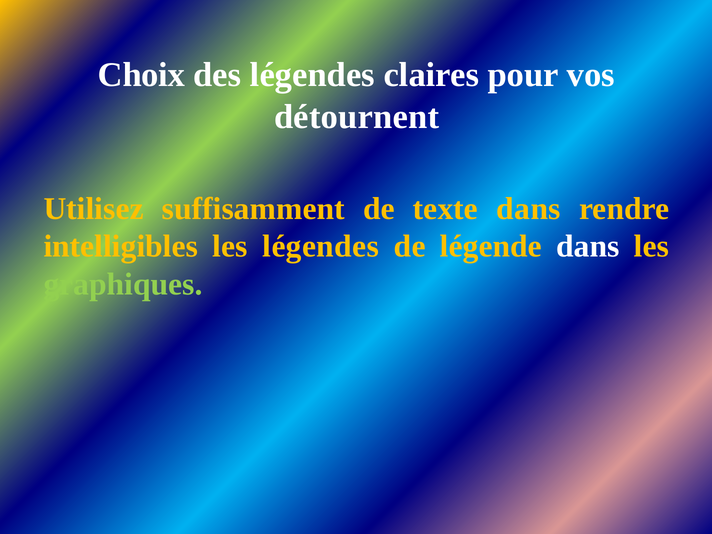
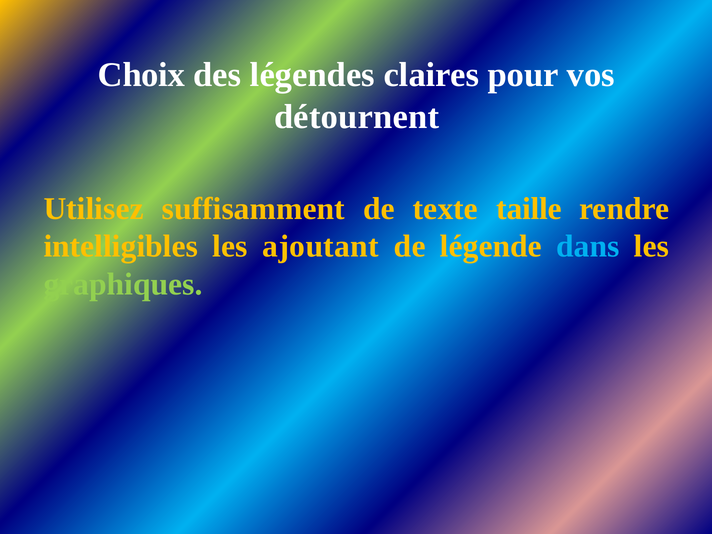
texte dans: dans -> taille (529, 209)
les légendes: légendes -> ajoutant (321, 247)
dans colour: white -> light blue (588, 247)
